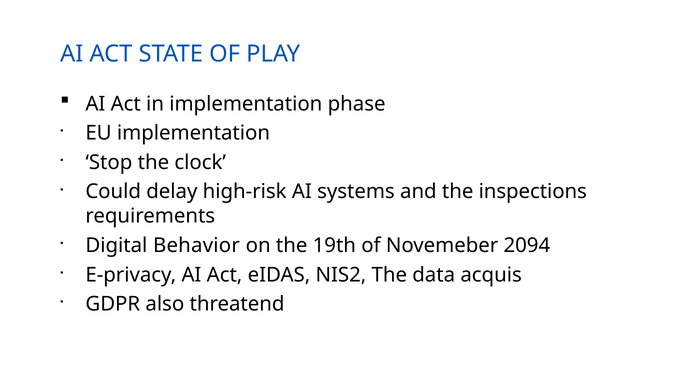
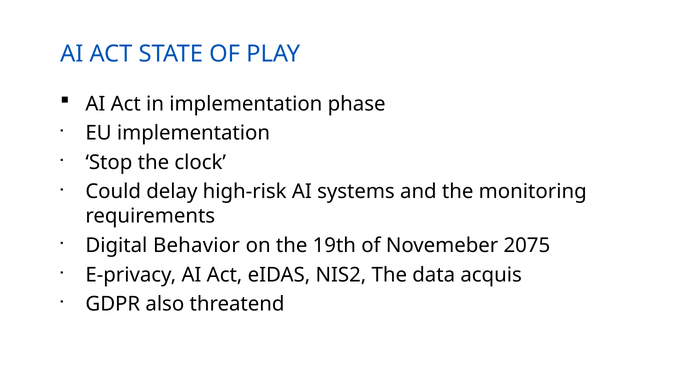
inspections: inspections -> monitoring (533, 192)
2094: 2094 -> 2075 (527, 246)
